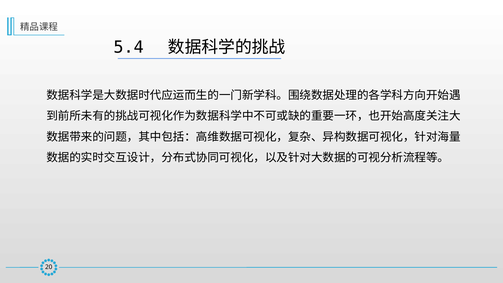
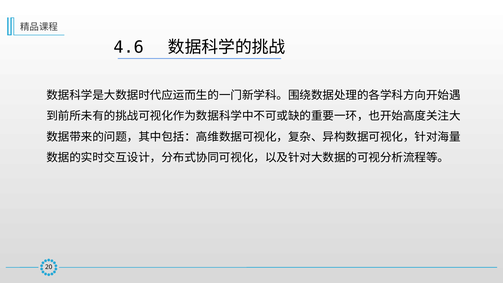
5.4: 5.4 -> 4.6 (129, 47)
